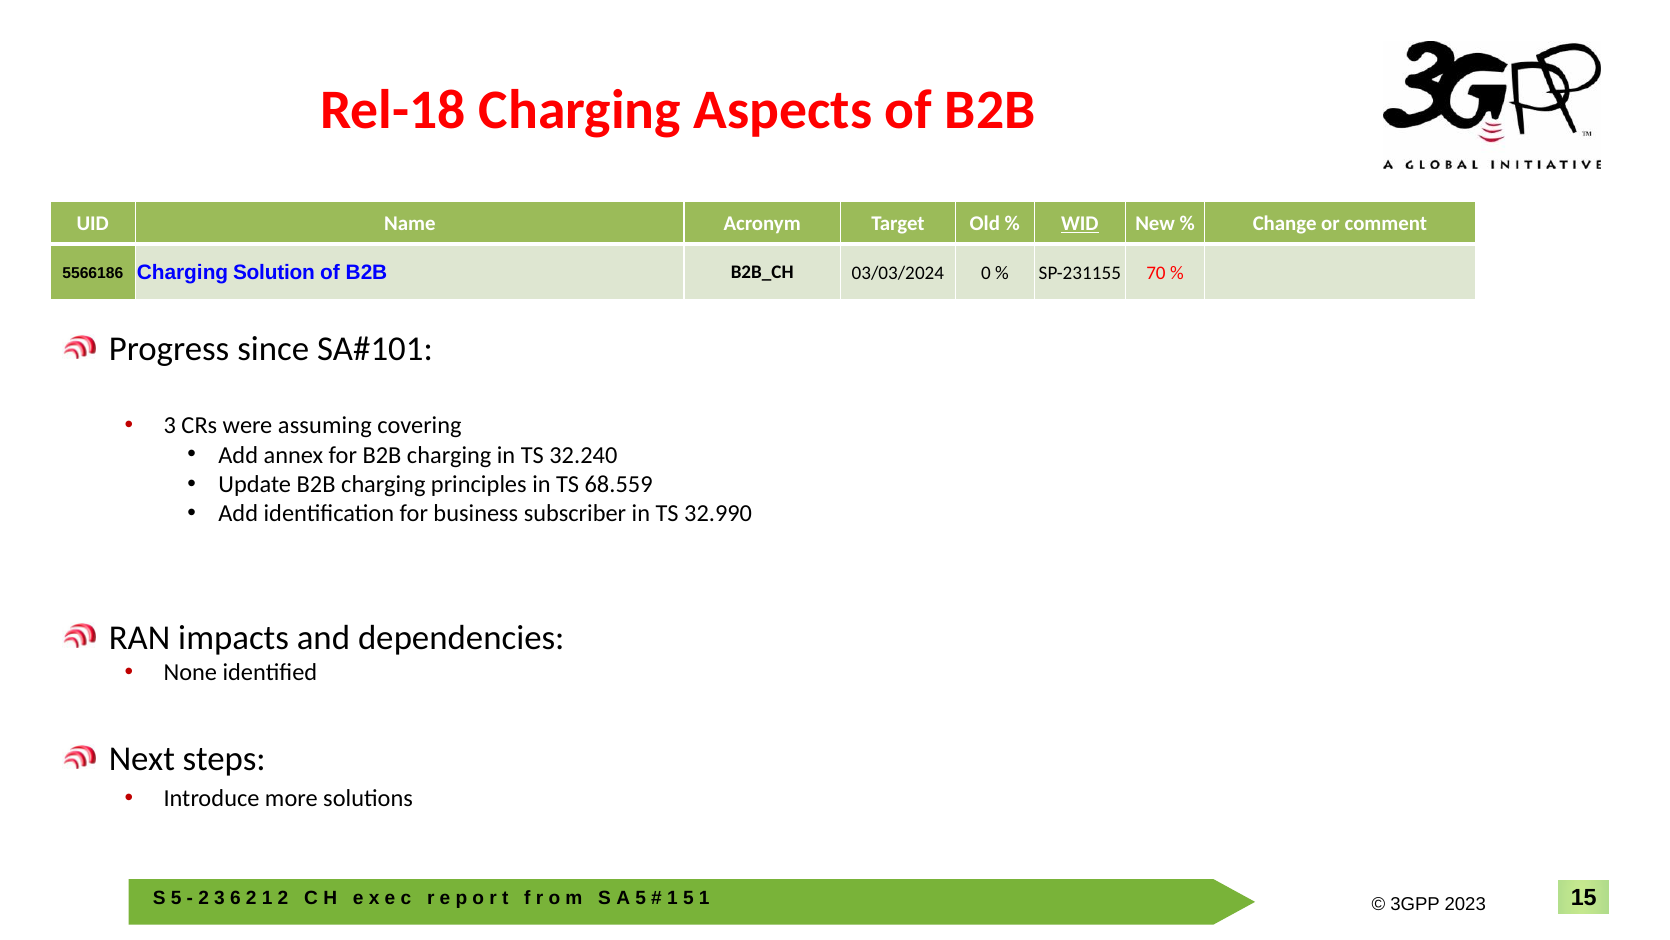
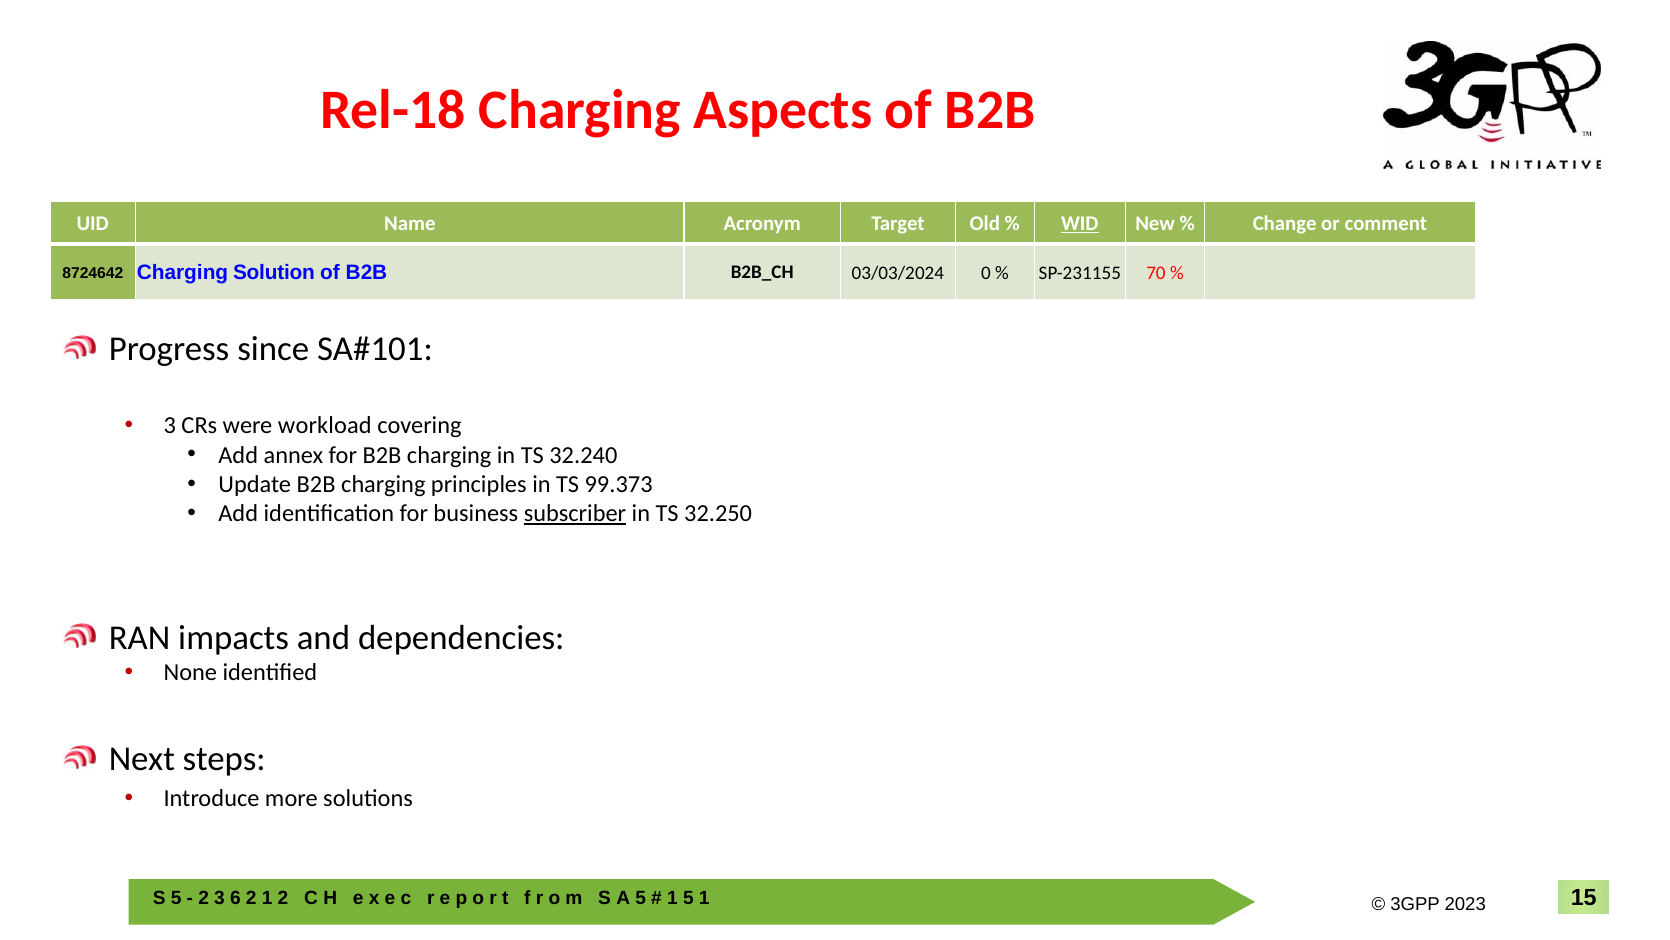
5566186: 5566186 -> 8724642 (93, 273)
assuming: assuming -> workload (325, 425)
68.559: 68.559 -> 99.373 (619, 484)
subscriber underline: none -> present (575, 513)
32.990: 32.990 -> 32.250 (718, 513)
